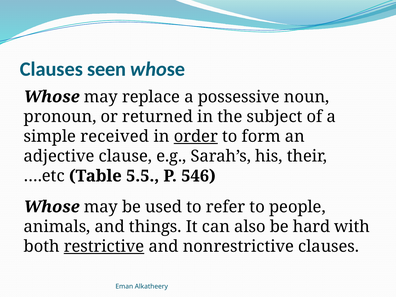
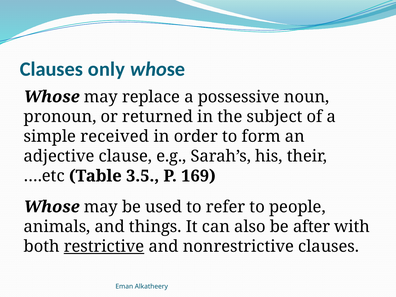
seen: seen -> only (106, 69)
order underline: present -> none (196, 136)
5.5: 5.5 -> 3.5 (143, 176)
546: 546 -> 169 (198, 176)
hard: hard -> after (312, 227)
